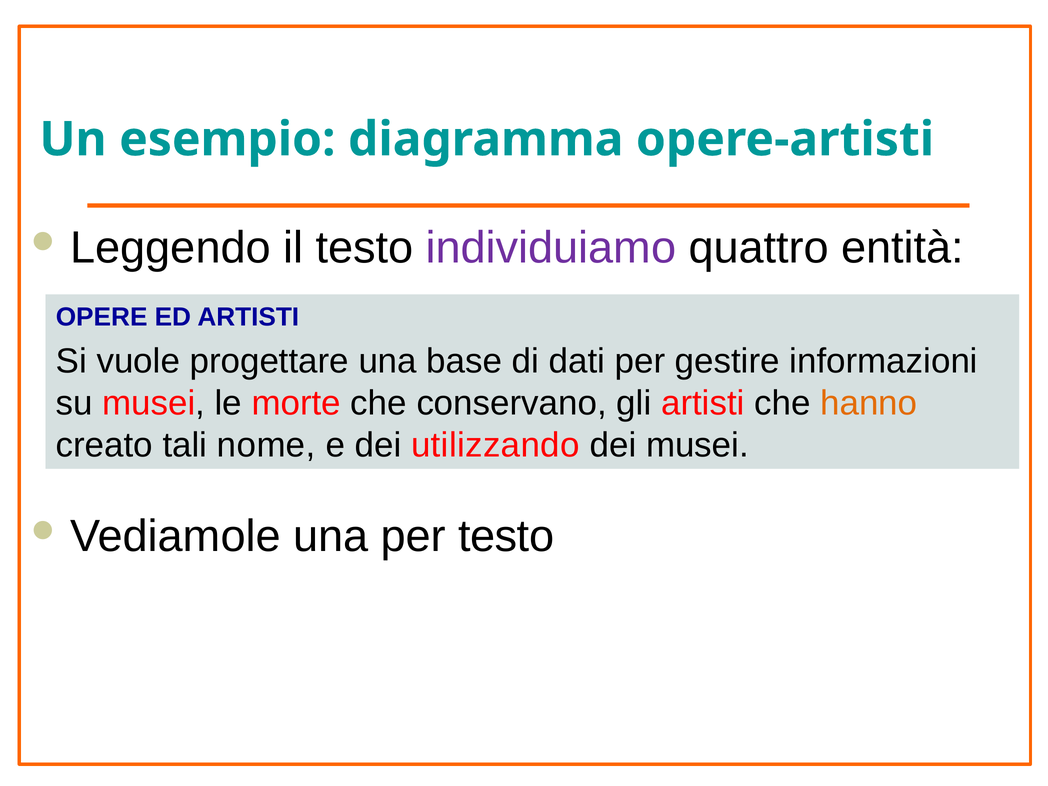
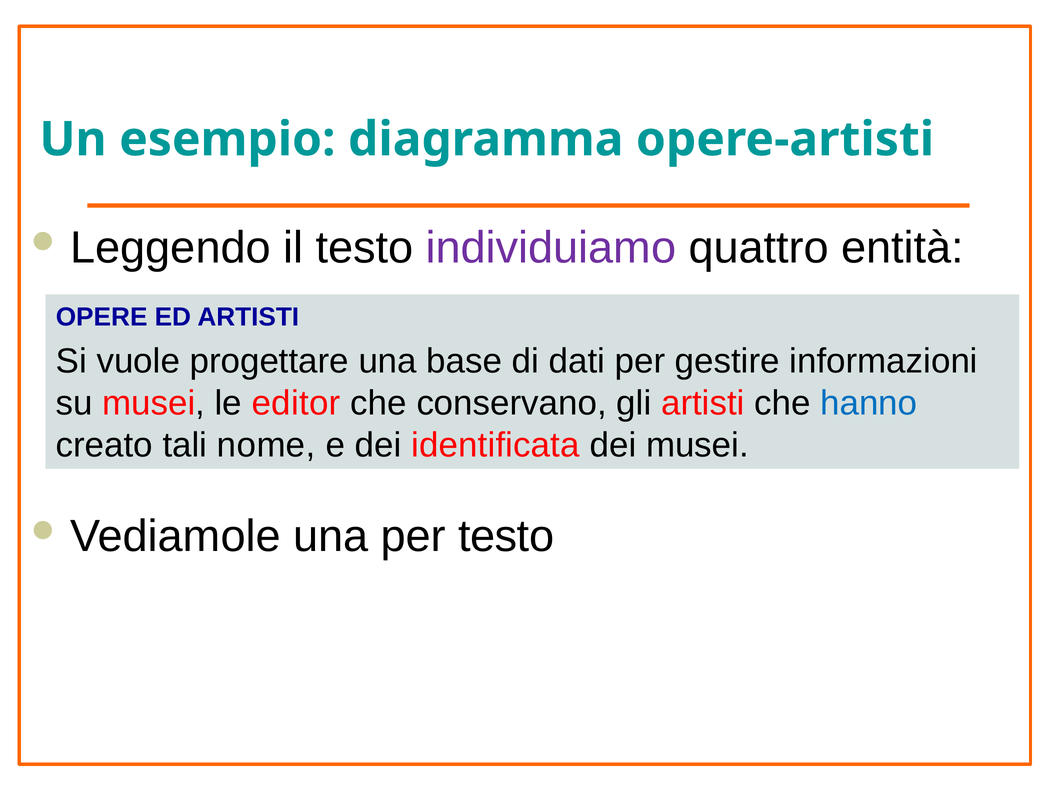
morte: morte -> editor (296, 403)
hanno colour: orange -> blue (869, 403)
utilizzando: utilizzando -> identificata (495, 445)
